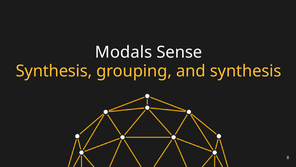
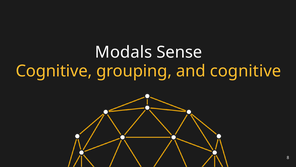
Synthesis: Synthesis -> Cognitive (54, 71)
and synthesis: synthesis -> cognitive (246, 71)
